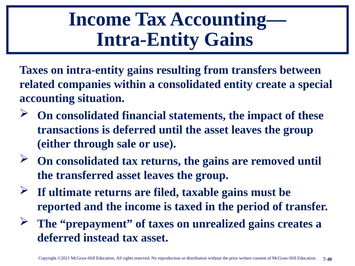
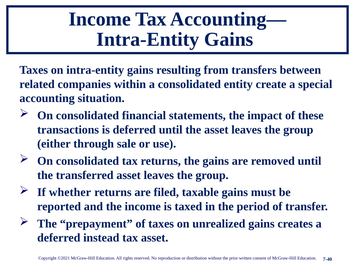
ultimate: ultimate -> whether (70, 192)
